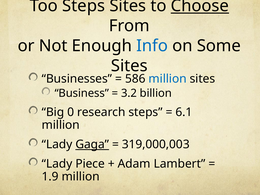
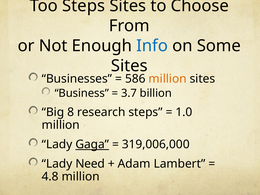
Choose underline: present -> none (200, 6)
million colour: blue -> orange (168, 79)
3.2: 3.2 -> 3.7 (129, 93)
0: 0 -> 8 (71, 112)
6.1: 6.1 -> 1.0 (184, 112)
319,000,003: 319,000,003 -> 319,006,000 (156, 144)
Piece: Piece -> Need (90, 164)
1.9: 1.9 -> 4.8 (50, 177)
